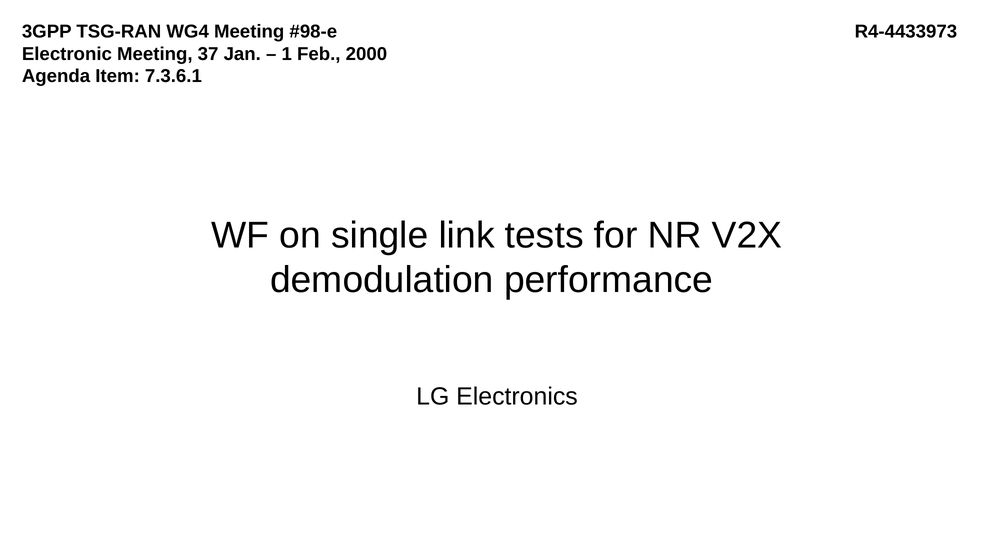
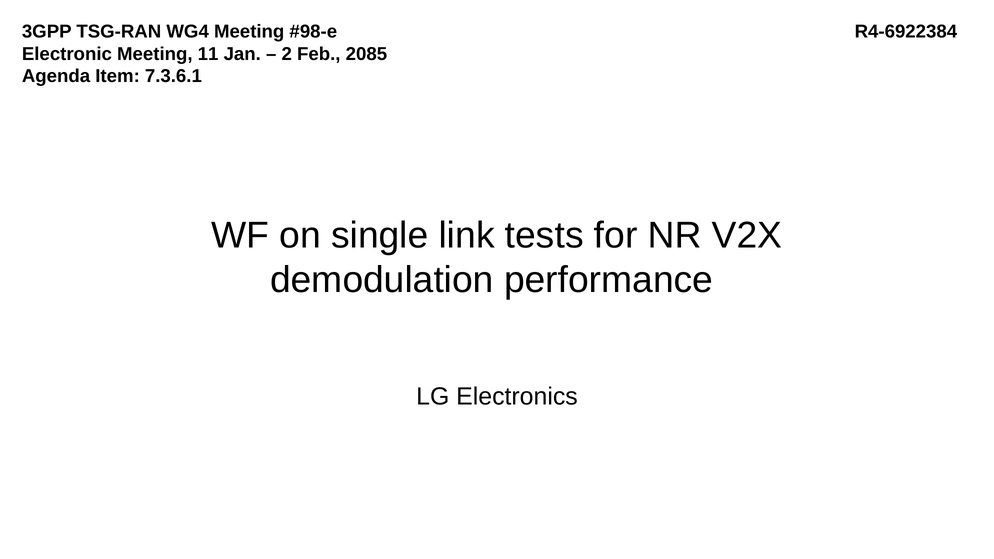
R4-4433973: R4-4433973 -> R4-6922384 (906, 32)
37: 37 -> 11 (208, 54)
1: 1 -> 2 (287, 54)
2000: 2000 -> 2085 (366, 54)
